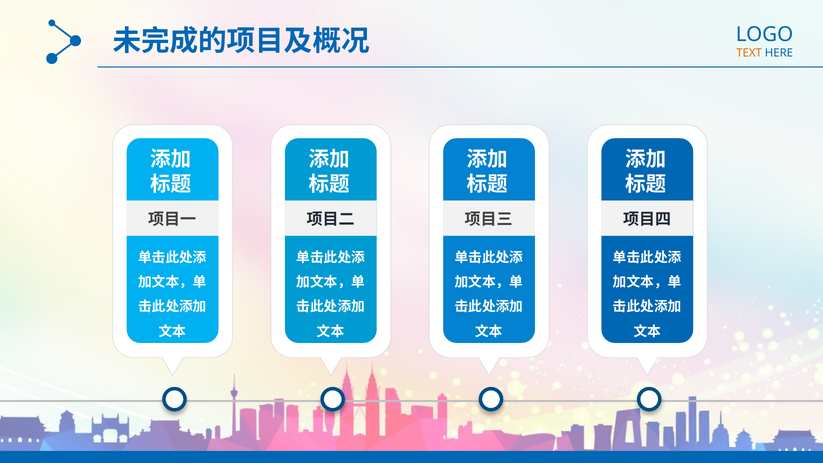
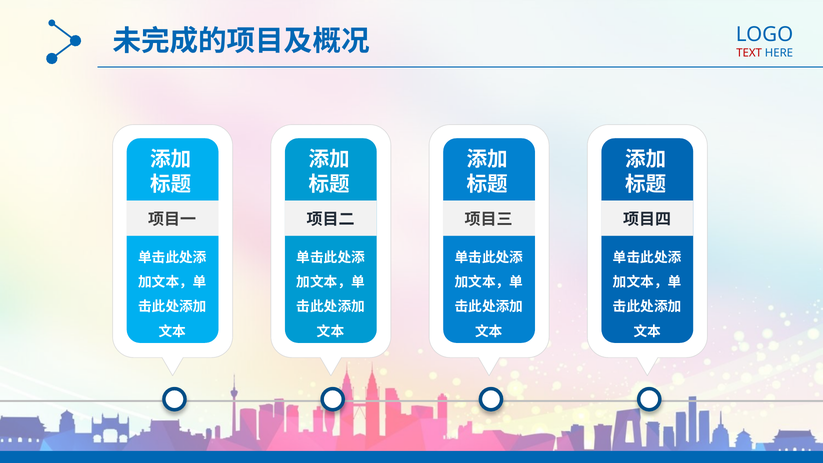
TEXT colour: orange -> red (749, 53)
